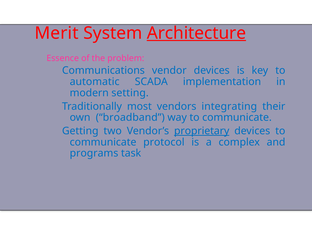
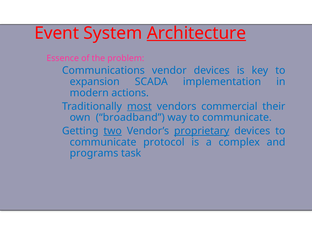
Merit: Merit -> Event (57, 33)
automatic: automatic -> expansion (95, 82)
setting: setting -> actions (130, 93)
most underline: none -> present (139, 106)
integrating: integrating -> commercial (229, 106)
two underline: none -> present (113, 131)
